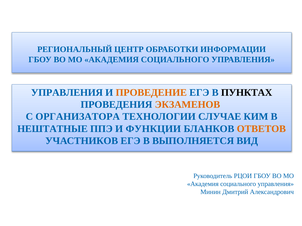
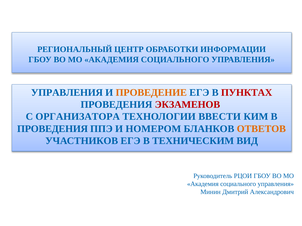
ПУНКТАХ colour: black -> red (247, 93)
ЭКЗАМЕНОВ colour: orange -> red (187, 105)
СЛУЧАЕ: СЛУЧАЕ -> ВВЕСТИ (220, 117)
НЕШТАТНЫЕ: НЕШТАТНЫЕ -> ПРОВЕДЕНИЯ (53, 129)
ФУНКЦИИ: ФУНКЦИИ -> НОМЕРОМ (153, 129)
ВЫПОЛНЯЕТСЯ: ВЫПОЛНЯЕТСЯ -> ТЕХНИЧЕСКИМ (193, 141)
